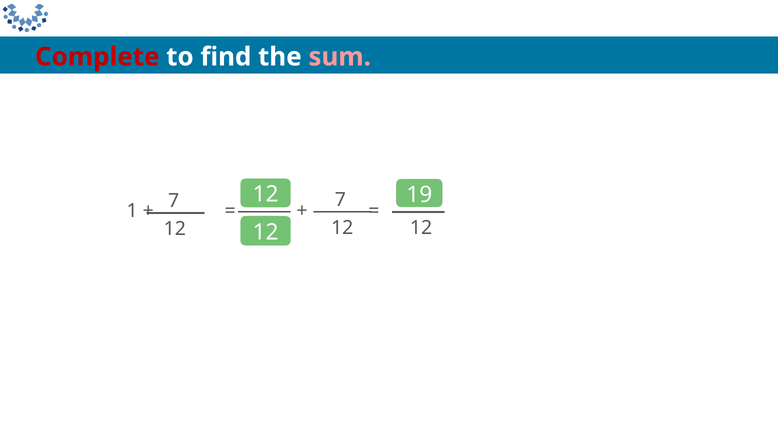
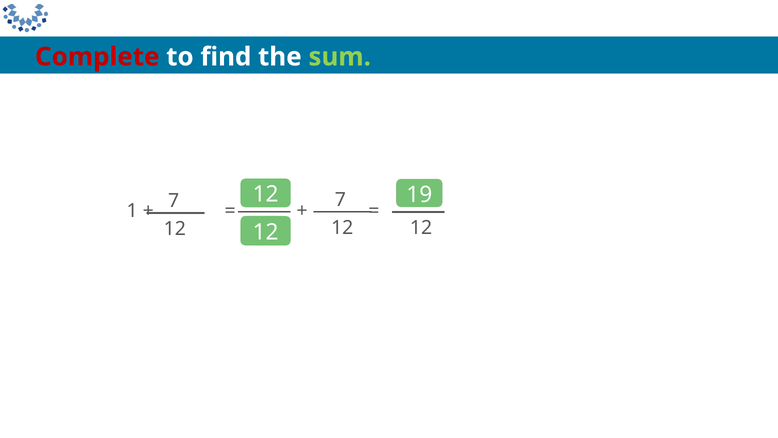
sum colour: pink -> light green (340, 57)
